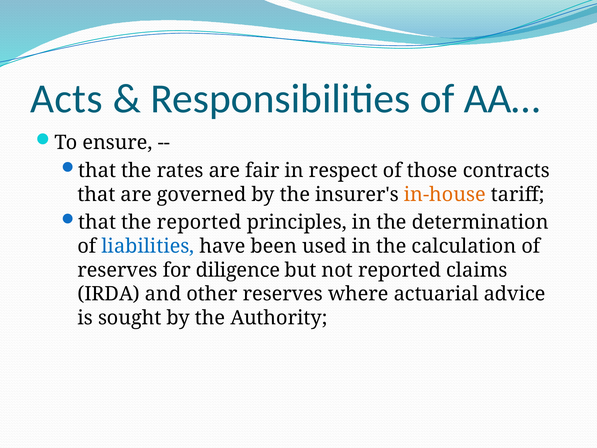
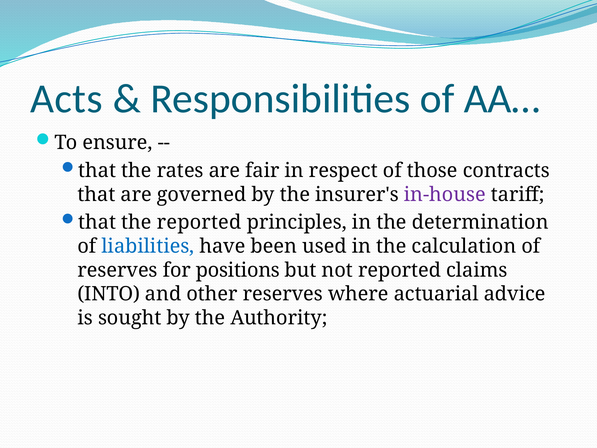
in-house colour: orange -> purple (445, 194)
diligence: diligence -> positions (238, 270)
IRDA: IRDA -> INTO (109, 294)
